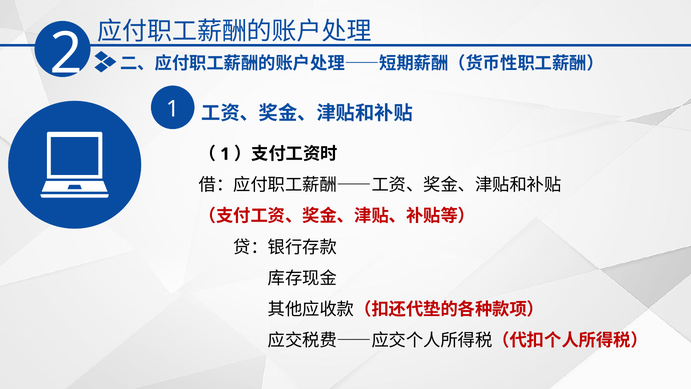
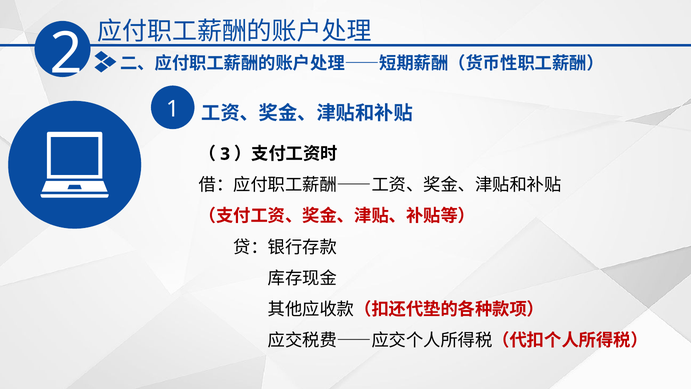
1: 1 -> 3 (225, 154)
